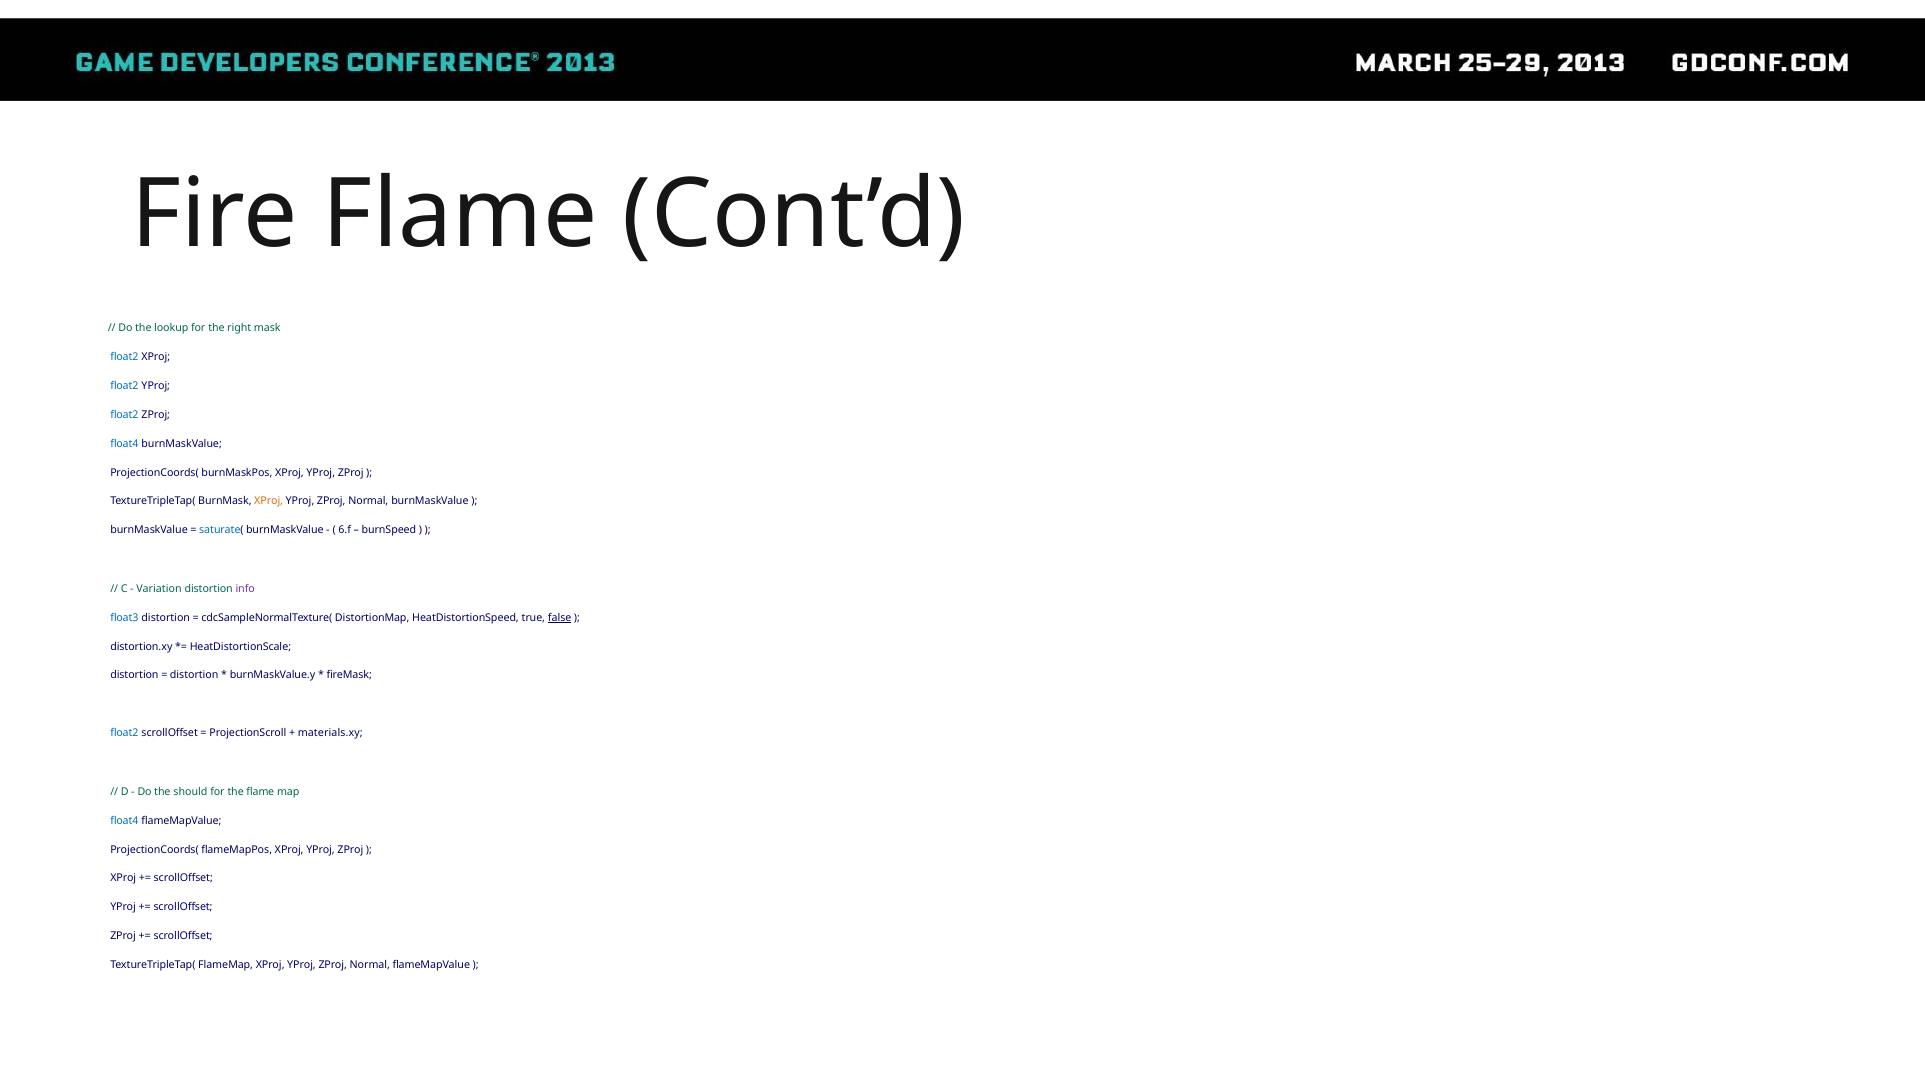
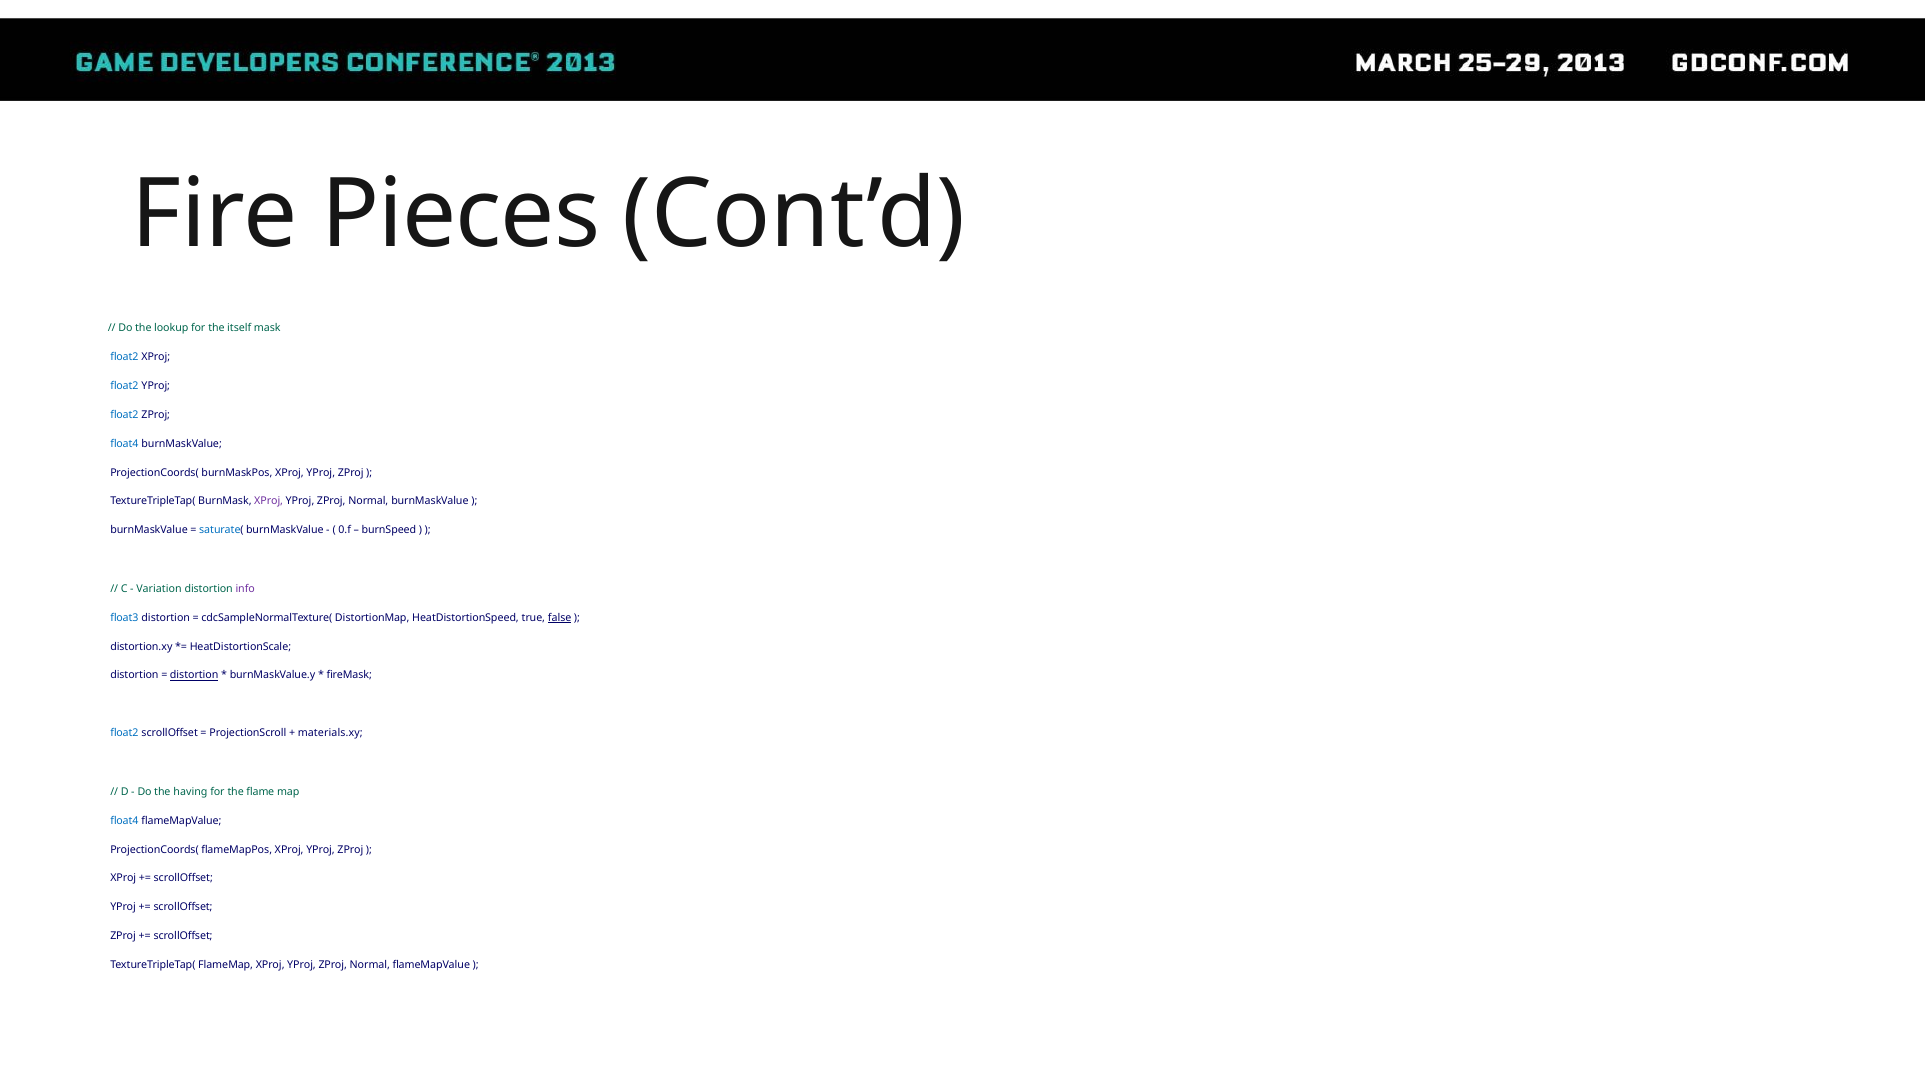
Fire Flame: Flame -> Pieces (461, 214)
right: right -> itself (239, 328)
XProj colour: orange -> purple (269, 501)
6.f: 6.f -> 0.f (345, 530)
distortion underline: none -> present (194, 675)
should: should -> having (190, 792)
